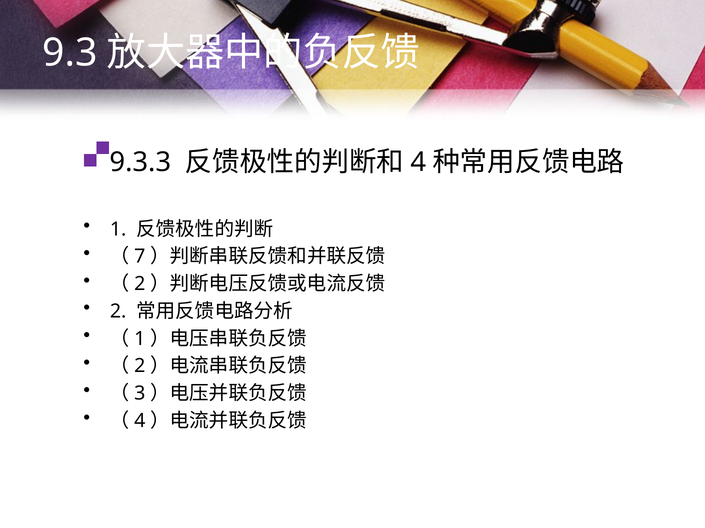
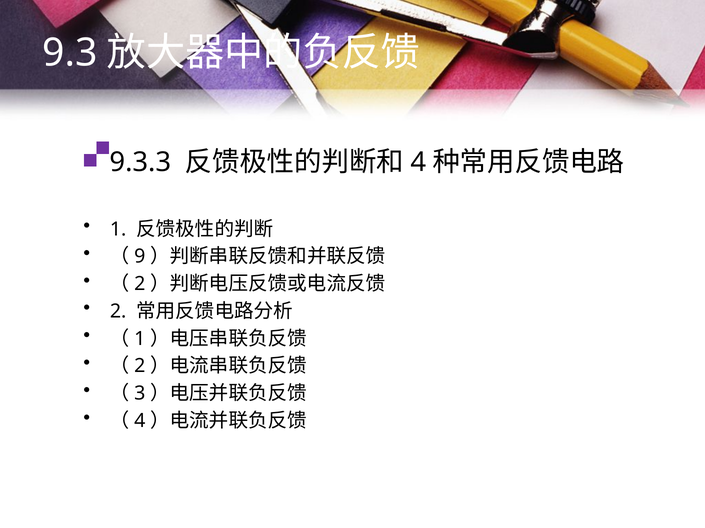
7: 7 -> 9 (140, 257)
